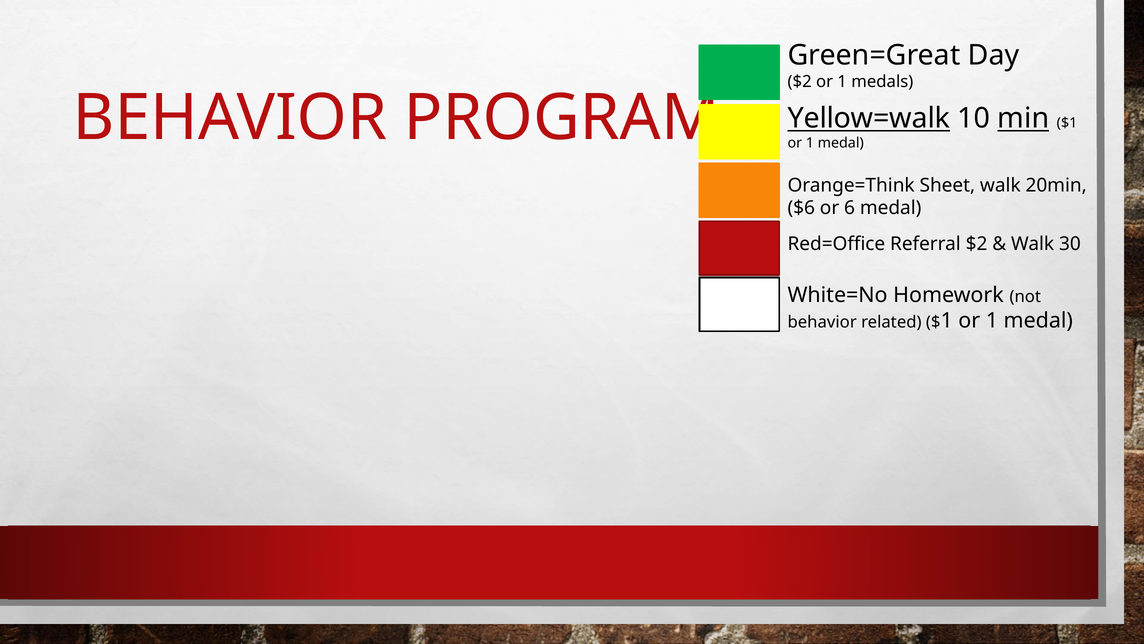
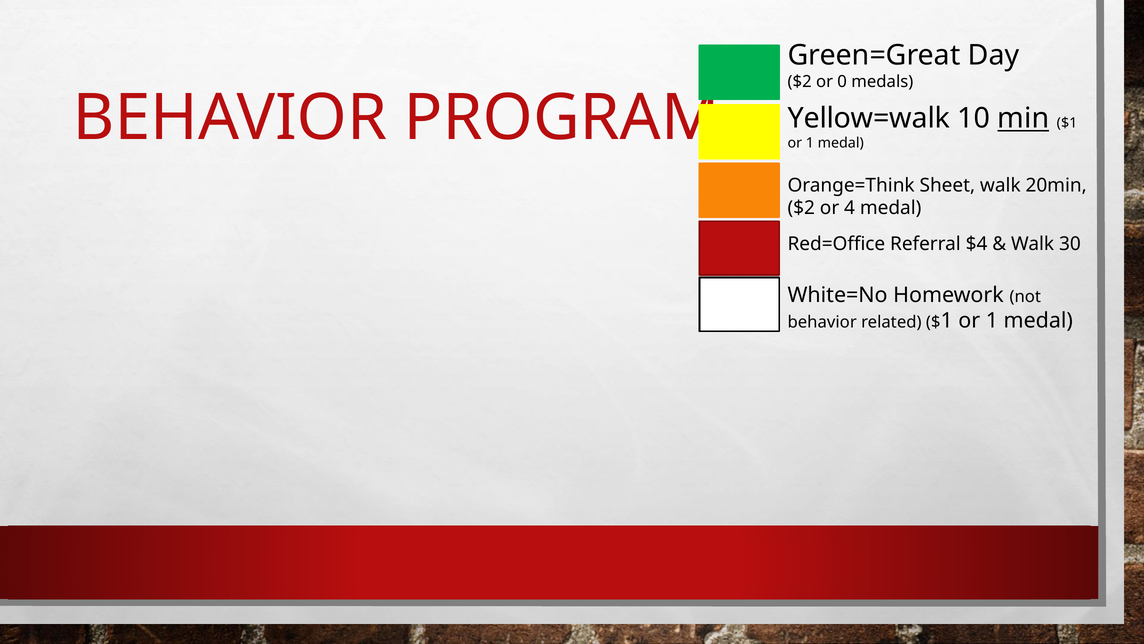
$2 or 1: 1 -> 0 (842, 82)
Yellow=walk underline: present -> none (869, 118)
$6: $6 -> $2 (801, 208)
6: 6 -> 4 (850, 208)
Referral $2: $2 -> $4 (977, 244)
